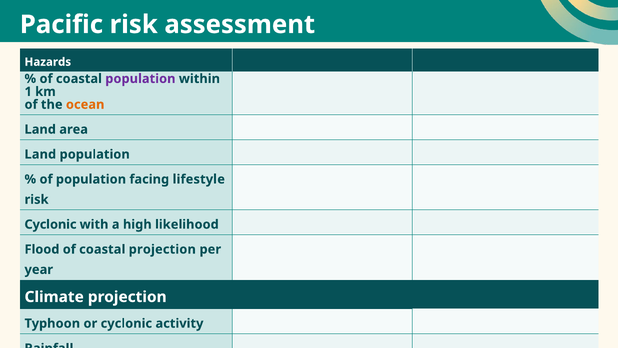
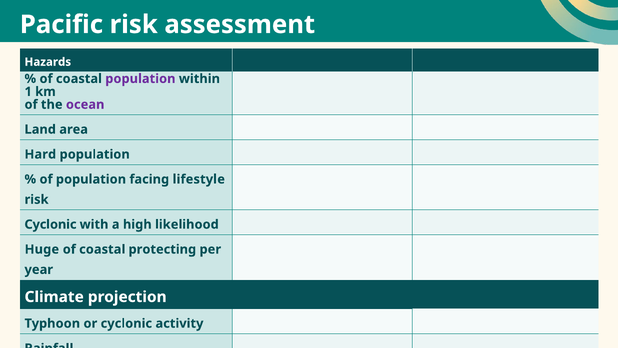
ocean colour: orange -> purple (85, 104)
Land: Land -> Hard (40, 154)
Flood: Flood -> Huge (42, 249)
coastal projection: projection -> protecting (162, 249)
